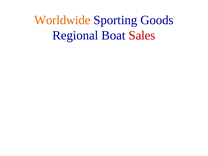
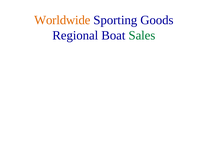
Sales colour: red -> green (142, 35)
